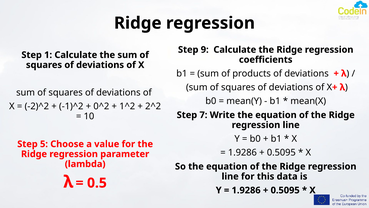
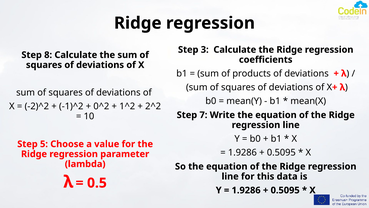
9: 9 -> 3 (205, 50)
1: 1 -> 8 (48, 55)
